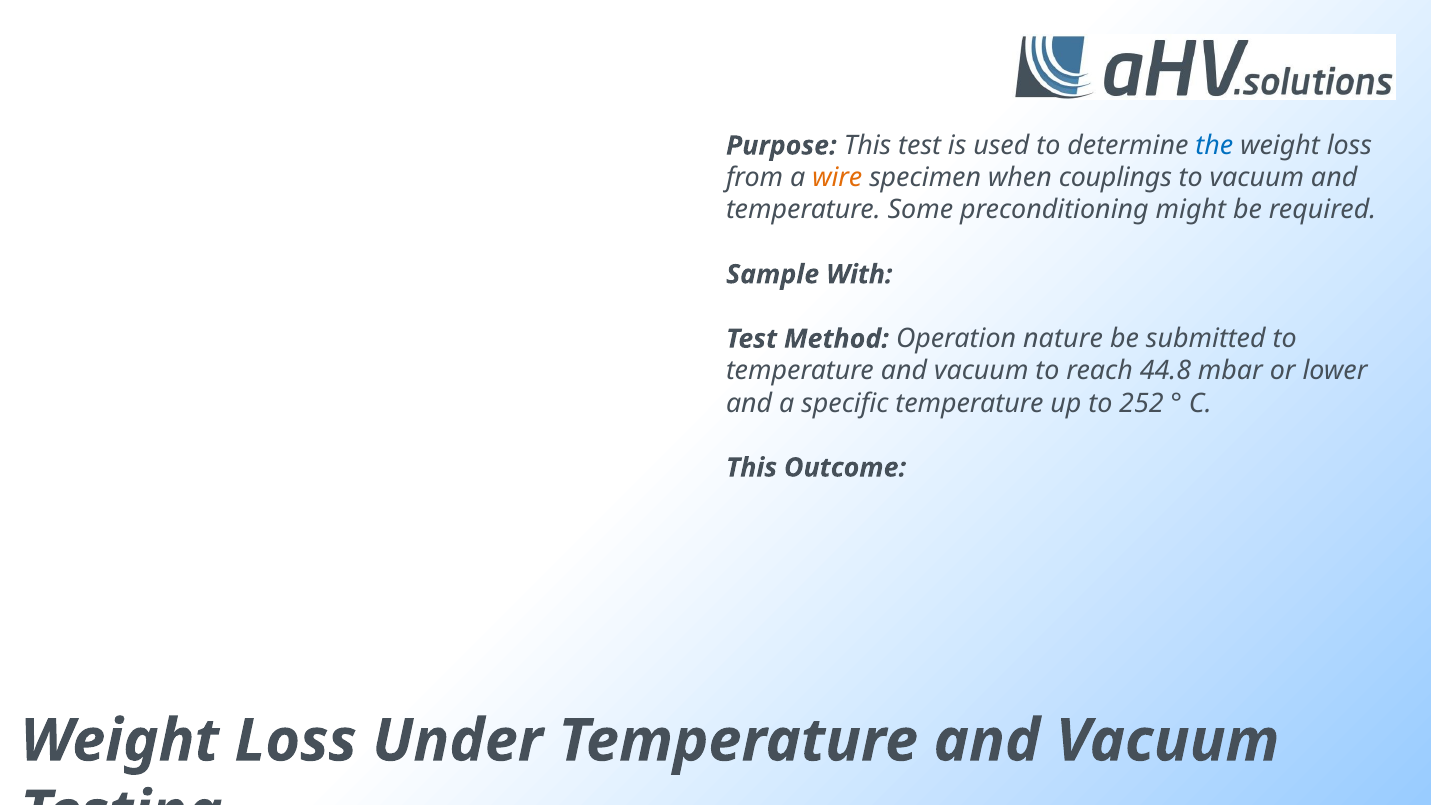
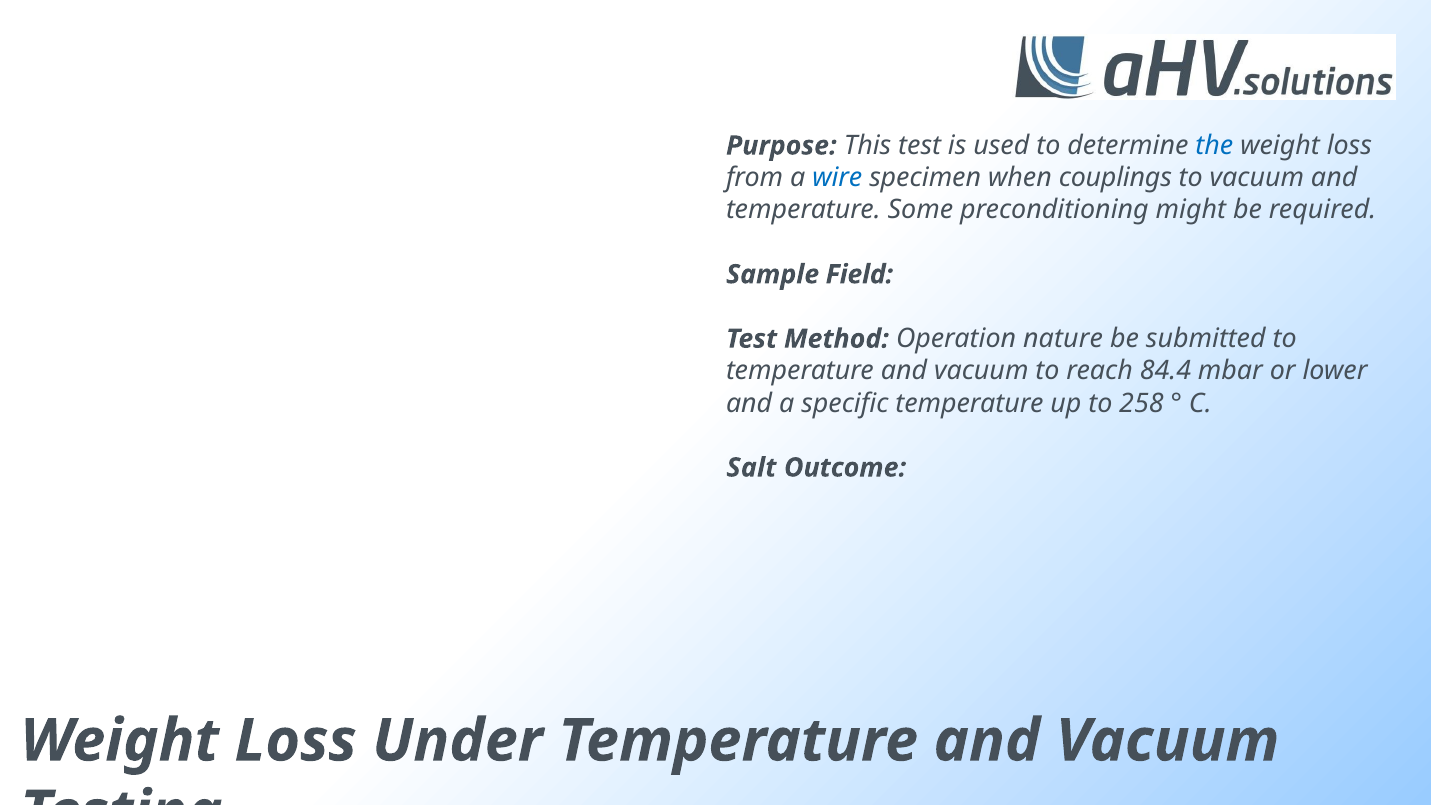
wire colour: orange -> blue (837, 178)
With: With -> Field (859, 274)
44.8: 44.8 -> 84.4 (1165, 371)
252: 252 -> 258 (1141, 403)
This: This -> Salt (751, 468)
